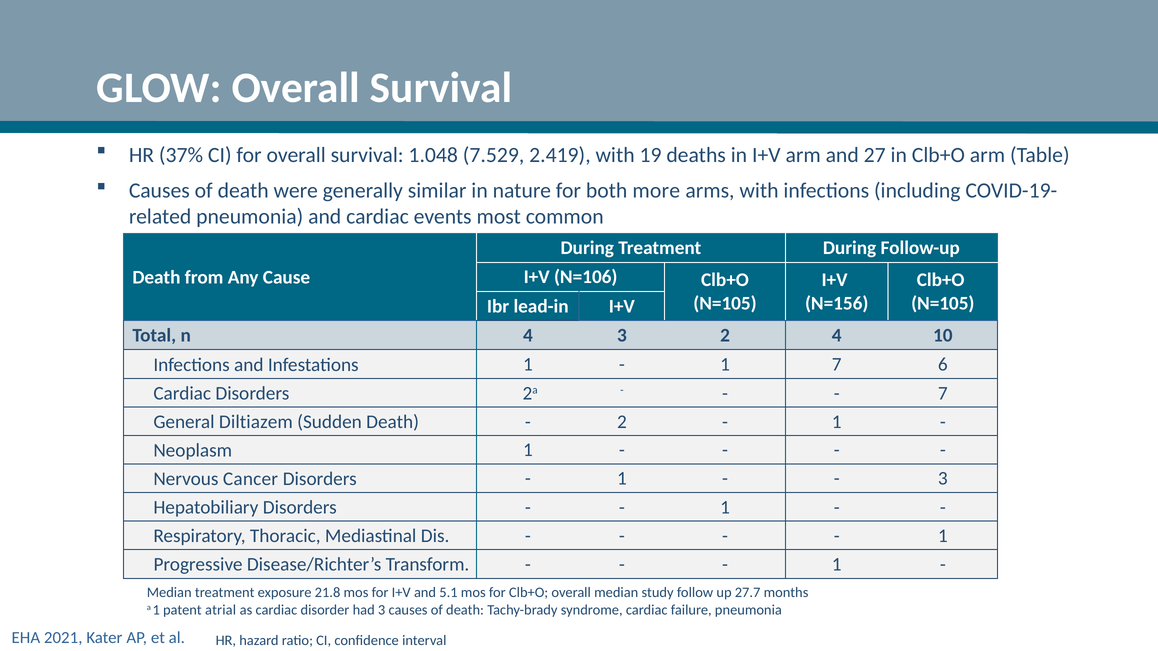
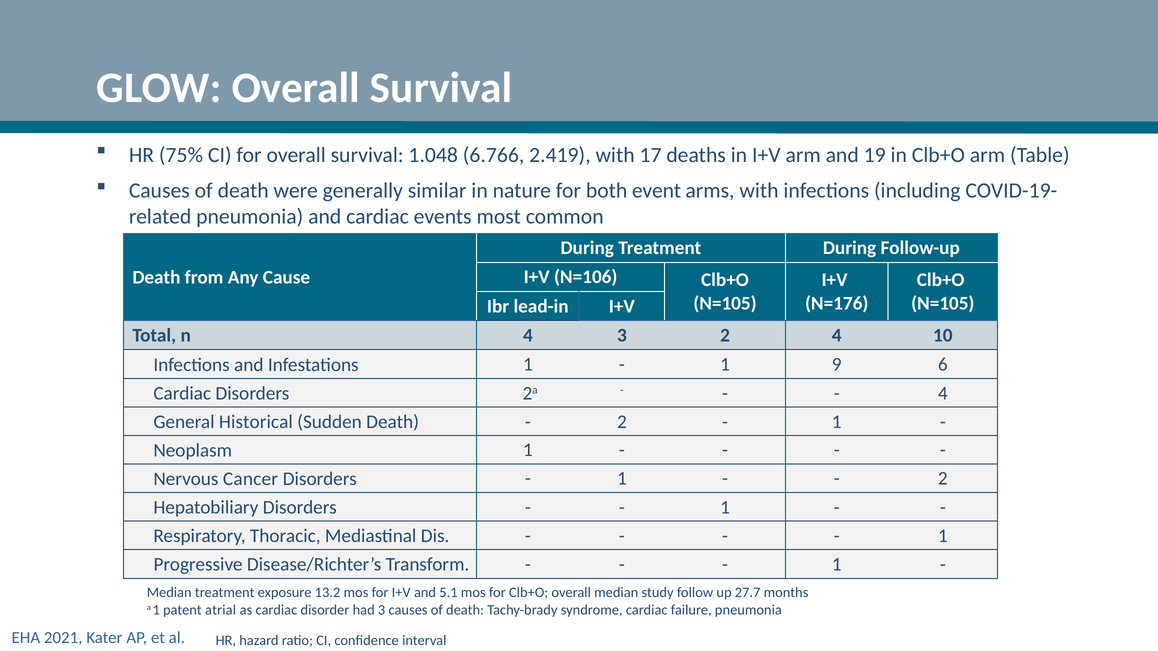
37%: 37% -> 75% (181, 155)
7.529: 7.529 -> 6.766 (494, 155)
19: 19 -> 17 (651, 155)
27: 27 -> 19 (875, 155)
more: more -> event (656, 191)
N=156: N=156 -> N=176 (837, 304)
1 7: 7 -> 9 (837, 365)
7: 7 -> 4 (943, 393)
Diltiazem: Diltiazem -> Historical (256, 422)
3: 3 -> 2 (943, 479)
21.8: 21.8 -> 13.2 (328, 593)
